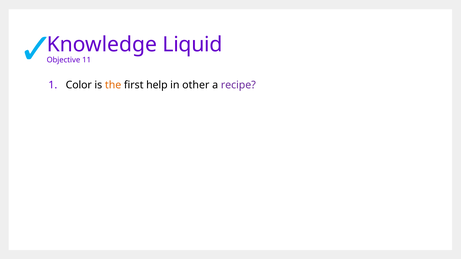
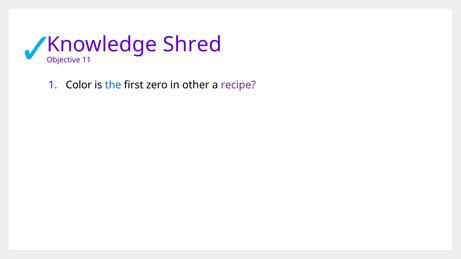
Liquid: Liquid -> Shred (192, 44)
the colour: orange -> blue (113, 85)
help: help -> zero (157, 85)
